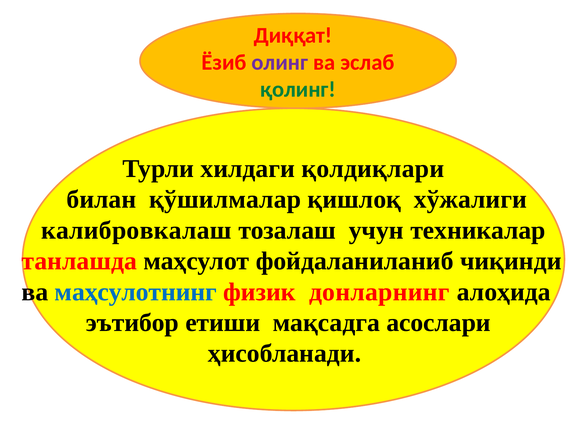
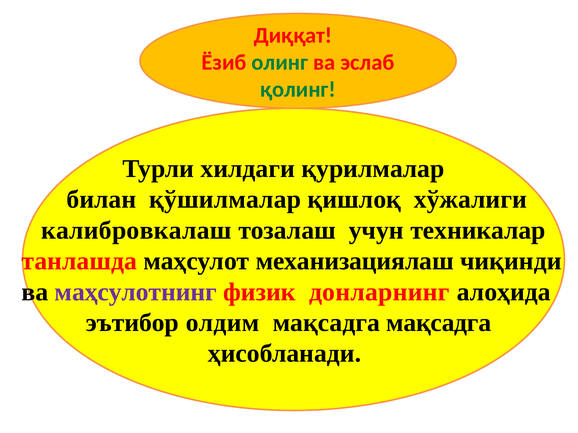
олинг colour: purple -> green (280, 63)
қолдиқлари: қолдиқлари -> қурилмалар (373, 169)
фойдаланиланиб: фойдаланиланиб -> механизациялаш (355, 261)
маҳсулотнинг colour: blue -> purple (136, 292)
етиши: етиши -> олдим (223, 323)
мақсадга асослари: асослари -> мақсадга (439, 323)
